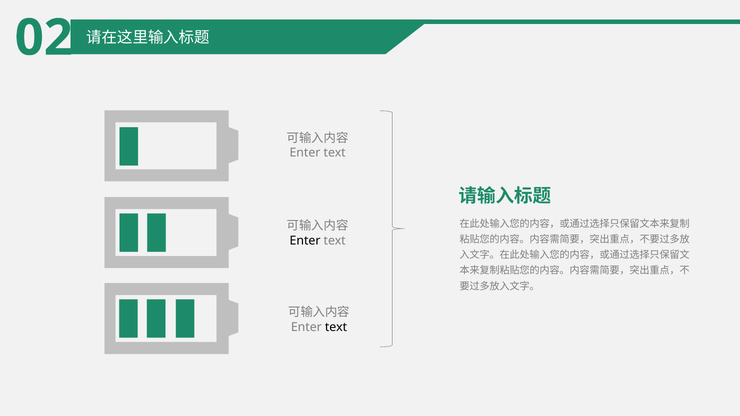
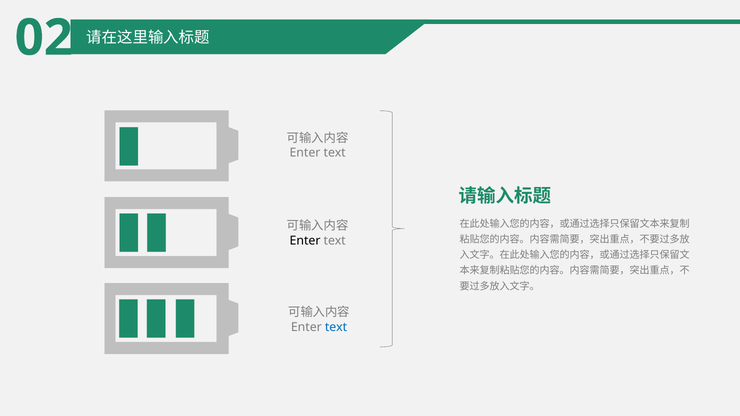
text colour: black -> blue (336, 327)
